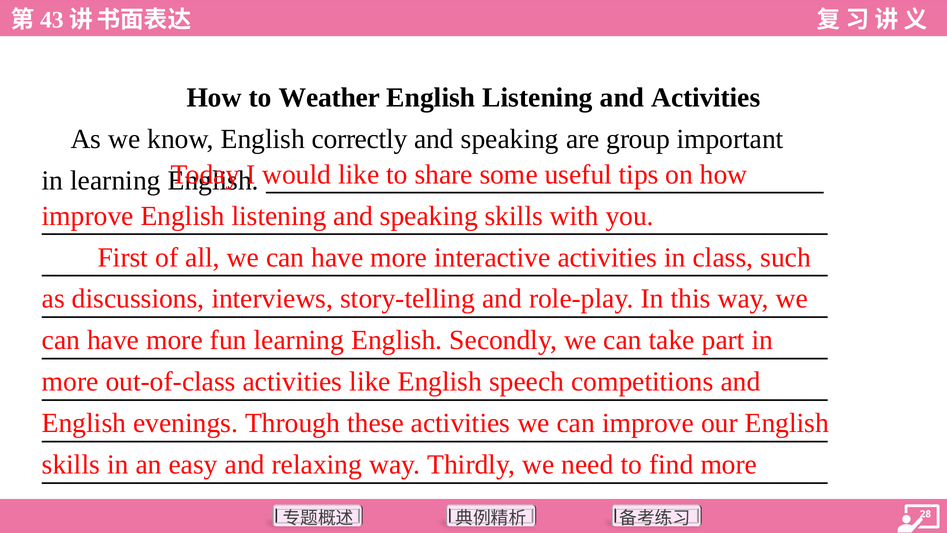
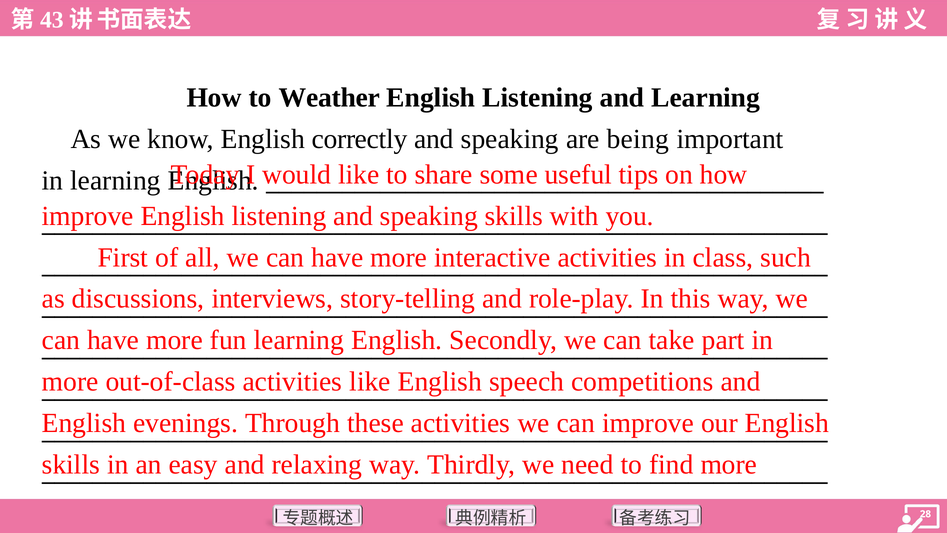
and Activities: Activities -> Learning (706, 98)
group: group -> being (638, 139)
